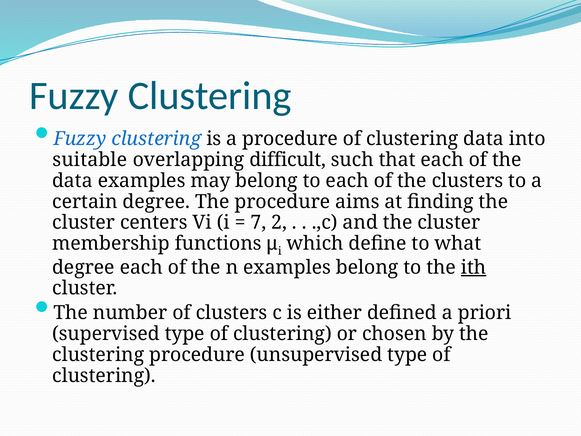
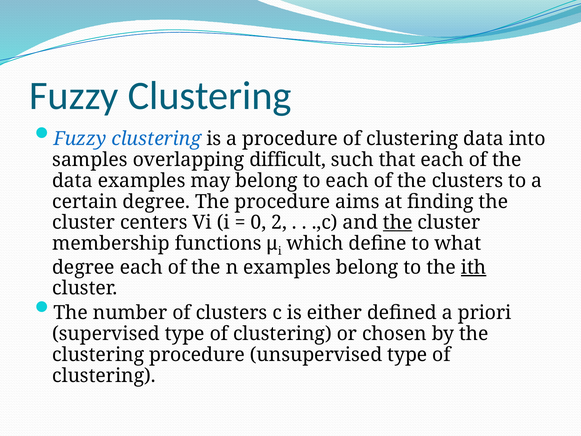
suitable: suitable -> samples (90, 160)
7: 7 -> 0 (258, 222)
the underline: none -> present (398, 222)
